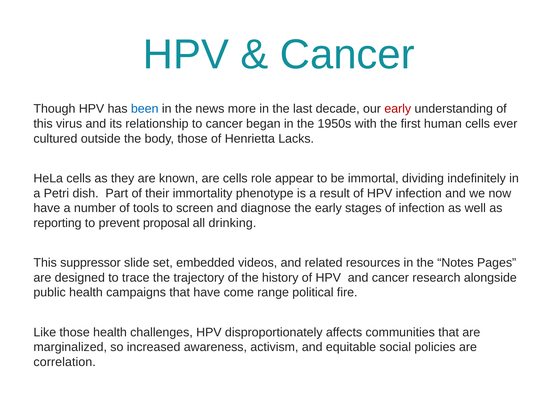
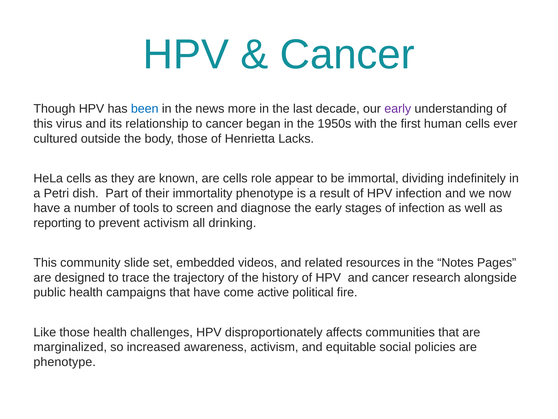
early colour: red -> purple (398, 109)
prevent proposal: proposal -> activism (166, 223)
suppressor: suppressor -> community (90, 262)
range: range -> active (273, 292)
correlation: correlation -> phenotype (65, 362)
